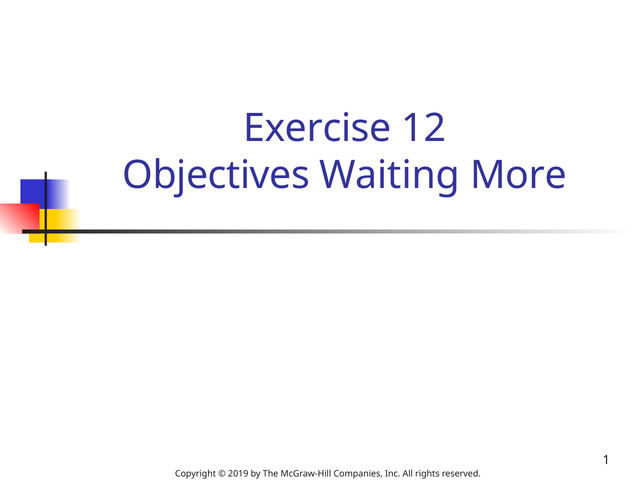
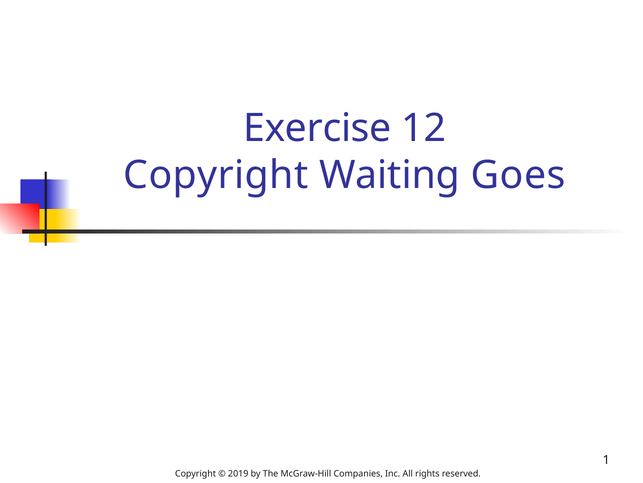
Objectives: Objectives -> Copyright (216, 175)
More: More -> Goes (518, 175)
